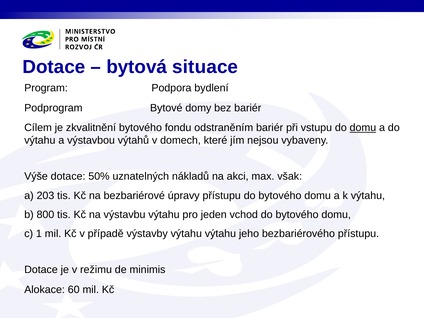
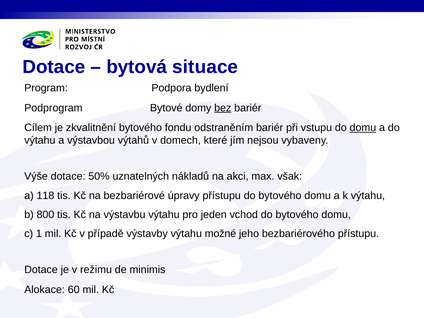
bez underline: none -> present (223, 108)
203: 203 -> 118 (45, 196)
výtahu výtahu: výtahu -> možné (220, 234)
